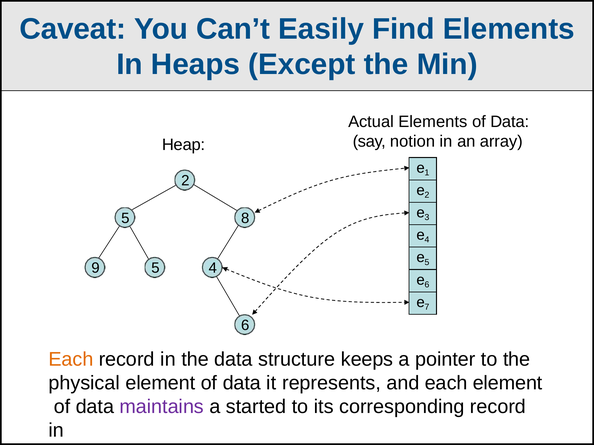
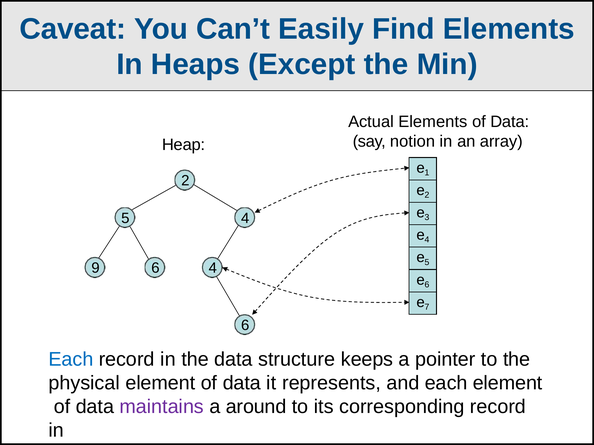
5 8: 8 -> 4 (245, 218)
9 5: 5 -> 6 (155, 268)
Each colour: orange -> blue (71, 360)
started: started -> around (256, 407)
